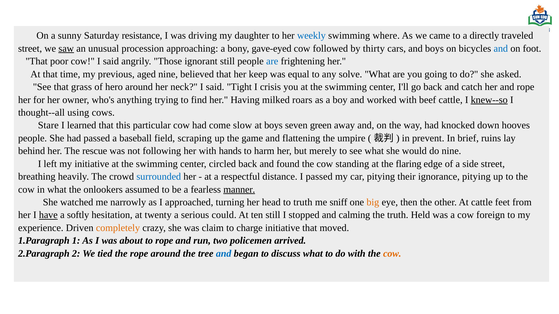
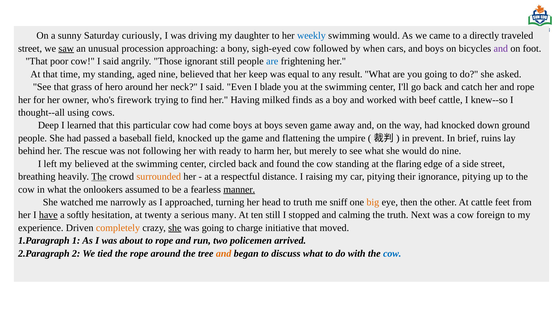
resistance: resistance -> curiously (142, 36)
swimming where: where -> would (386, 36)
gave-eyed: gave-eyed -> sigh-eyed (271, 49)
thirty: thirty -> when (374, 49)
and colour: blue -> purple (501, 49)
my previous: previous -> standing (116, 74)
solve: solve -> result (351, 74)
Tight: Tight -> Even (239, 87)
crisis: crisis -> blade (270, 87)
anything: anything -> firework (134, 100)
roars: roars -> finds (302, 100)
knew--so underline: present -> none (489, 100)
Stare: Stare -> Deep (48, 126)
come slow: slow -> boys (243, 126)
seven green: green -> game (321, 126)
hooves: hooves -> ground (516, 126)
field scraping: scraping -> knocked (195, 138)
hands: hands -> ready (230, 151)
my initiative: initiative -> believed (92, 164)
The underline: none -> present (99, 177)
surrounded colour: blue -> orange (159, 177)
I passed: passed -> raising (319, 177)
could: could -> many (224, 215)
Held: Held -> Next (420, 215)
she underline: none -> present (175, 228)
was claim: claim -> going (213, 228)
and colour: blue -> orange (224, 254)
cow colour: orange -> blue (392, 254)
